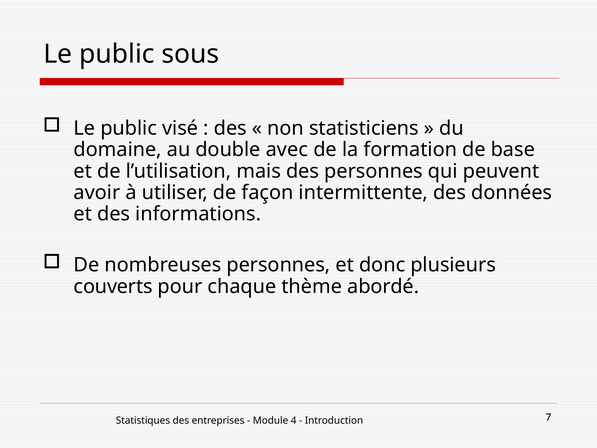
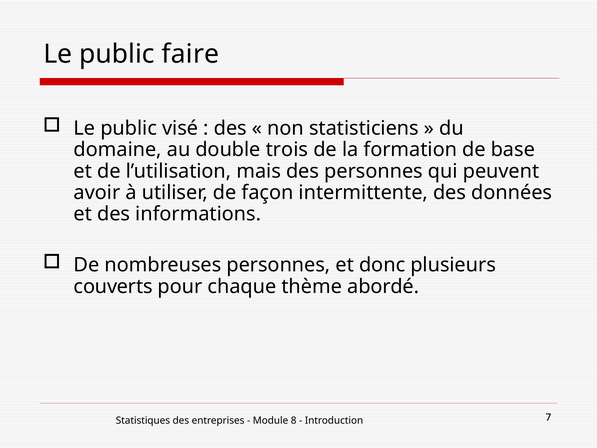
sous: sous -> faire (190, 54)
avec: avec -> trois (287, 150)
4: 4 -> 8 (294, 420)
